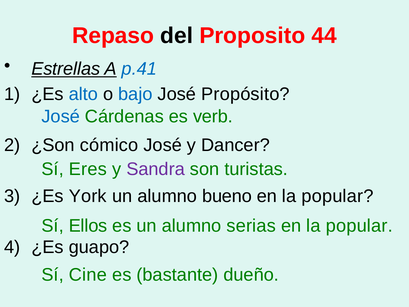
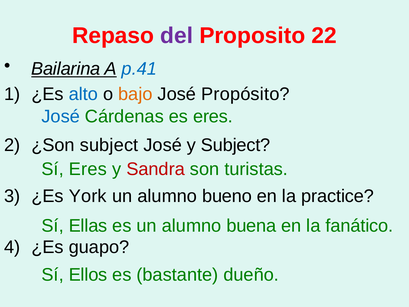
del colour: black -> purple (177, 36)
44: 44 -> 22 (324, 36)
Estrellas: Estrellas -> Bailarina (66, 69)
bajo colour: blue -> orange (135, 94)
es verb: verb -> eres (213, 116)
¿Son cómico: cómico -> subject (109, 145)
y Dancer: Dancer -> Subject (236, 145)
Sandra colour: purple -> red (156, 169)
popular: popular -> practice (338, 196)
Ellos: Ellos -> Ellas (88, 226)
serias: serias -> buena (251, 226)
popular: popular -> fanático (359, 226)
Cine: Cine -> Ellos (88, 275)
